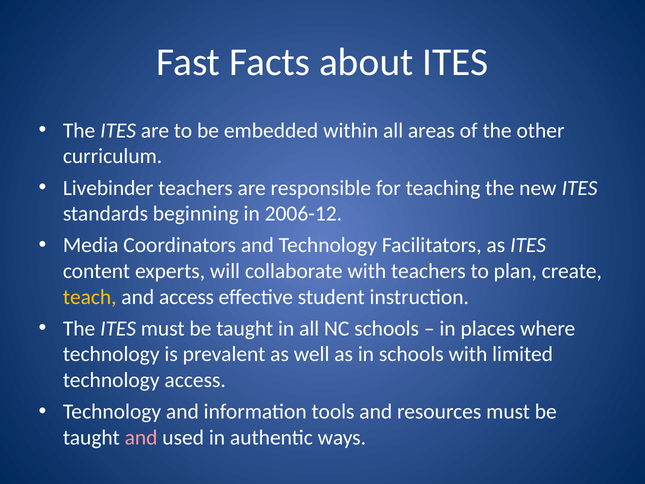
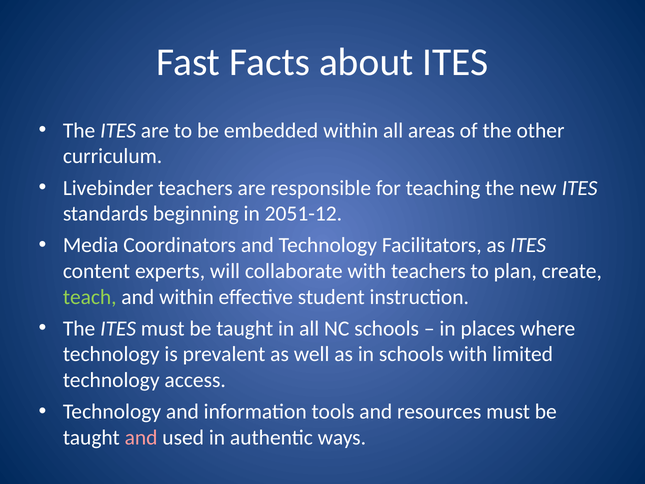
2006-12: 2006-12 -> 2051-12 (303, 214)
teach colour: yellow -> light green (90, 297)
and access: access -> within (186, 297)
